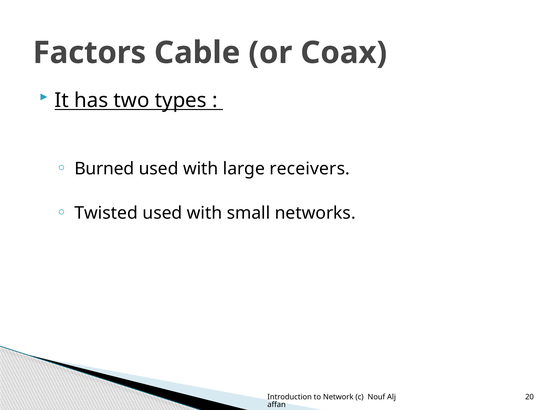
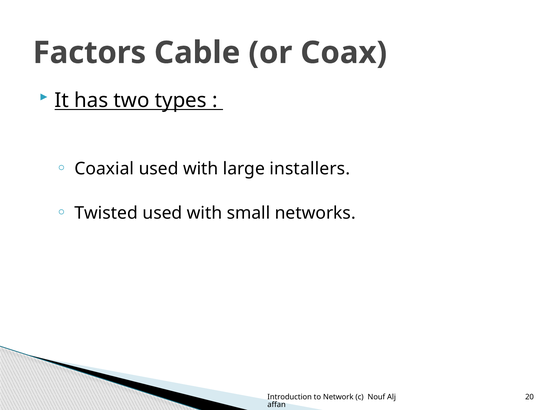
Burned: Burned -> Coaxial (104, 169)
receivers: receivers -> installers (310, 169)
